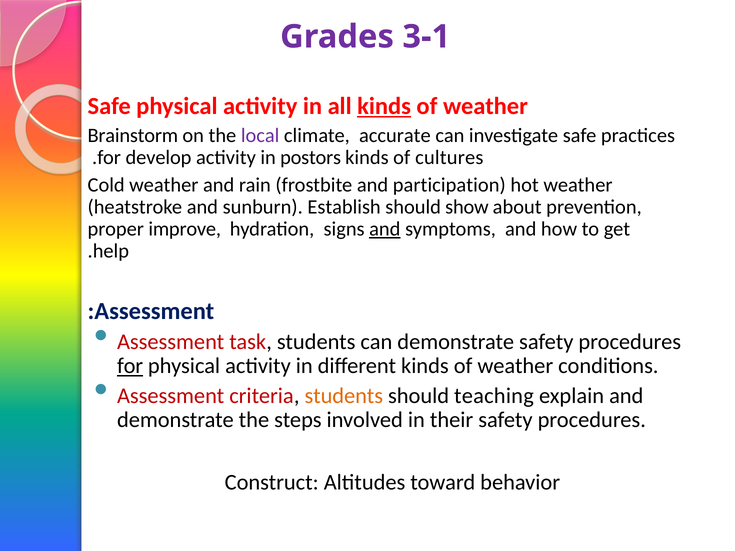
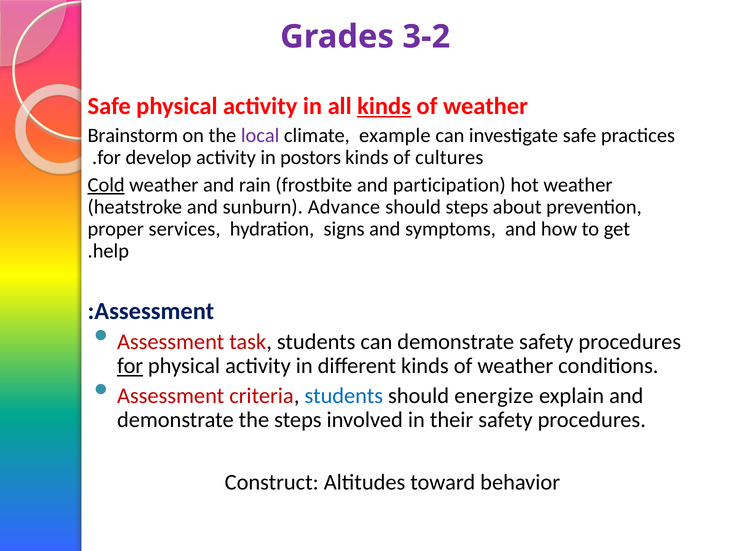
3-1: 3-1 -> 3-2 (426, 37)
accurate: accurate -> example (395, 135)
Cold underline: none -> present (106, 185)
Establish: Establish -> Advance (344, 207)
should show: show -> steps (467, 207)
improve: improve -> services (185, 229)
and underline: present -> none (385, 229)
students colour: orange -> blue (344, 396)
teaching: teaching -> energize (494, 396)
